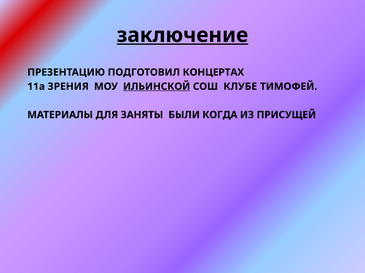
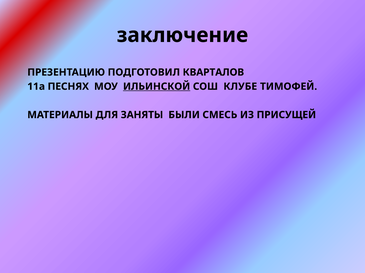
заключение underline: present -> none (182, 35)
КОНЦЕРТАХ: КОНЦЕРТАХ -> КВАРТАЛОВ (213, 72)
ЗРЕНИЯ: ЗРЕНИЯ -> ПЕСНЯХ (68, 87)
КОГДА: КОГДА -> СМЕСЬ (220, 115)
